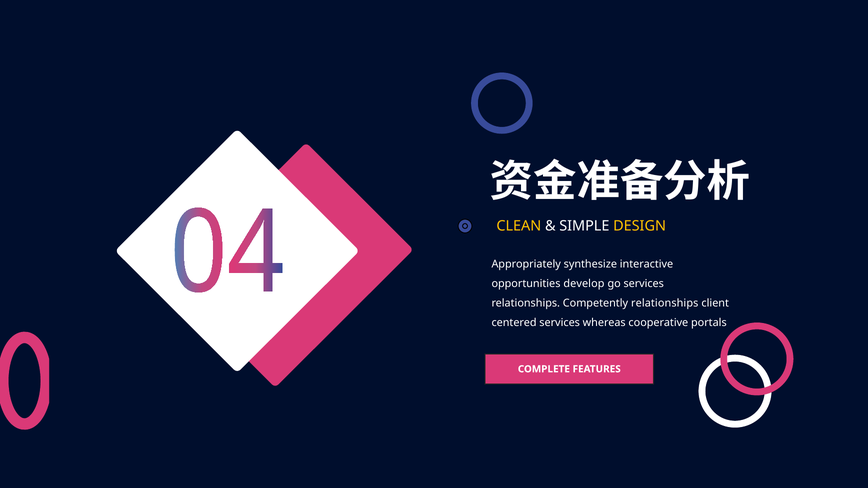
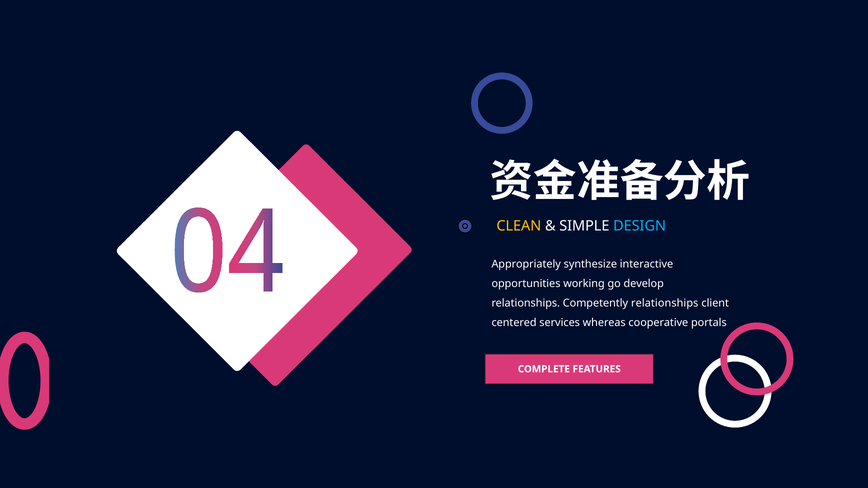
DESIGN colour: yellow -> light blue (640, 226)
develop: develop -> working (584, 284)
go services: services -> develop (644, 284)
